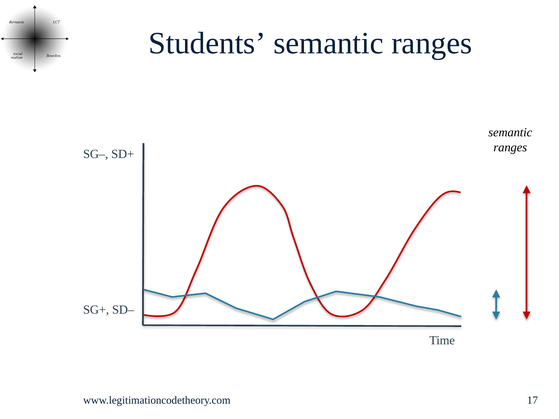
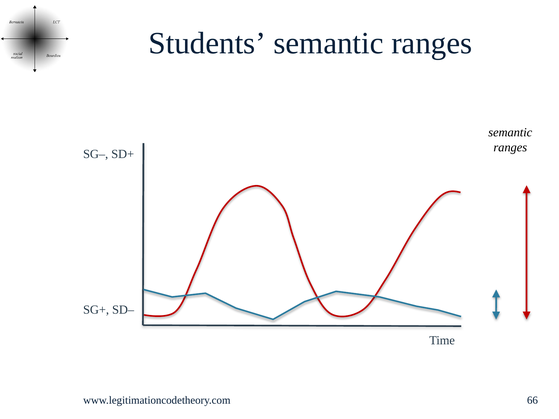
17: 17 -> 66 (532, 400)
